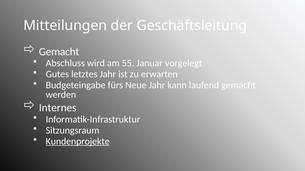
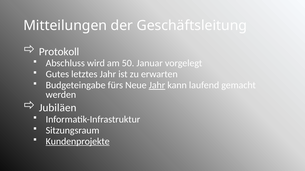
Gemacht: Gemacht -> Protokoll (59, 52)
55: 55 -> 50 (128, 63)
Jahr underline: none -> present (157, 85)
Internes: Internes -> Jubiläen (58, 108)
